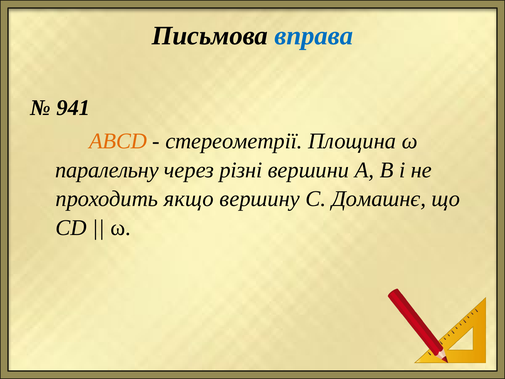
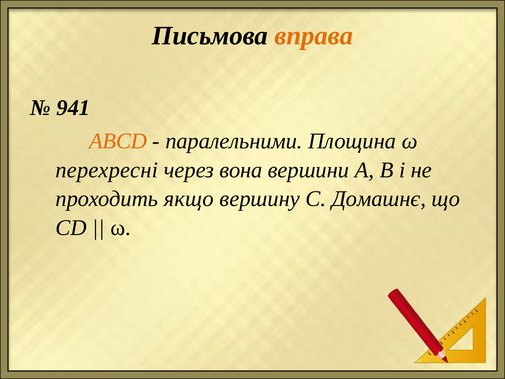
вправа colour: blue -> orange (314, 36)
стереометрії: стереометрії -> паралельними (234, 141)
паралельну: паралельну -> перехресні (107, 170)
різні: різні -> вона (241, 170)
